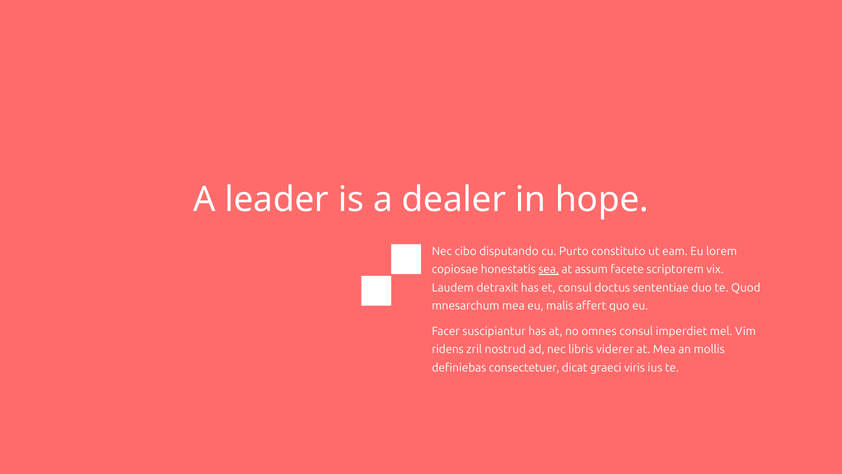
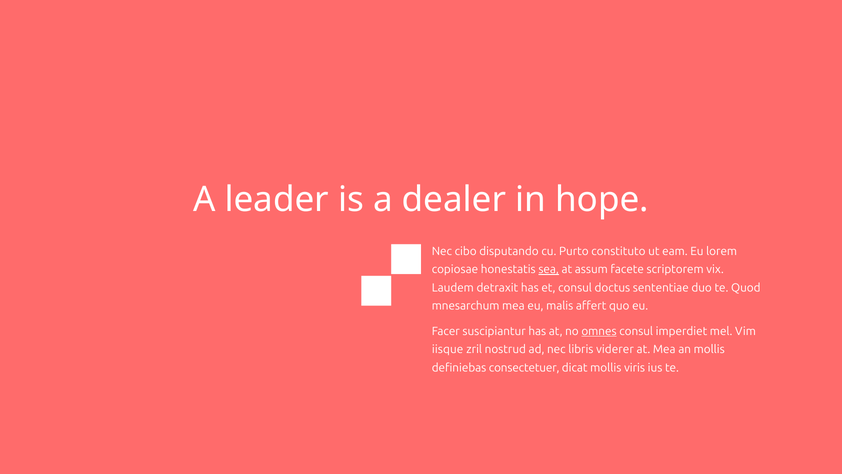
omnes underline: none -> present (599, 331)
ridens: ridens -> iisque (448, 349)
dicat graeci: graeci -> mollis (606, 368)
